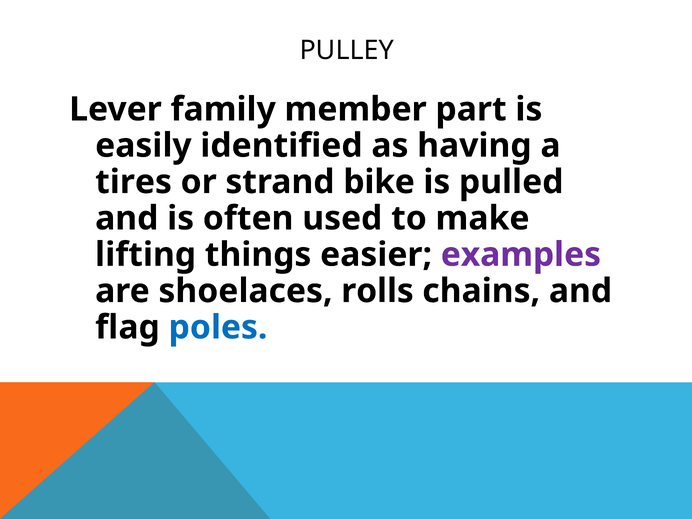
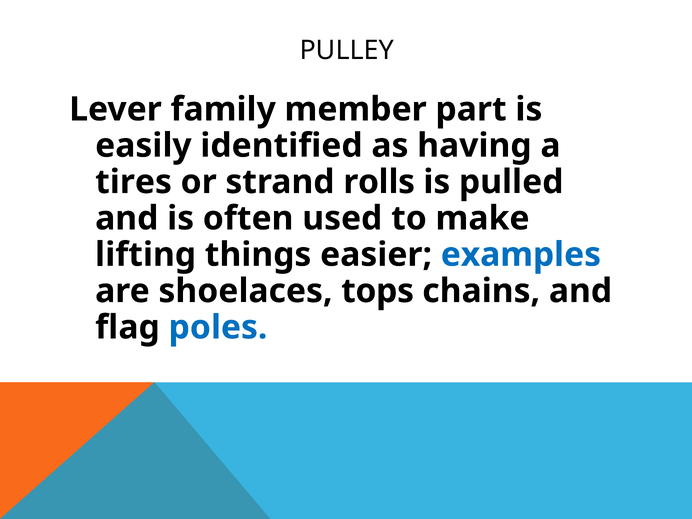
bike: bike -> rolls (379, 182)
examples colour: purple -> blue (521, 255)
rolls: rolls -> tops (378, 291)
